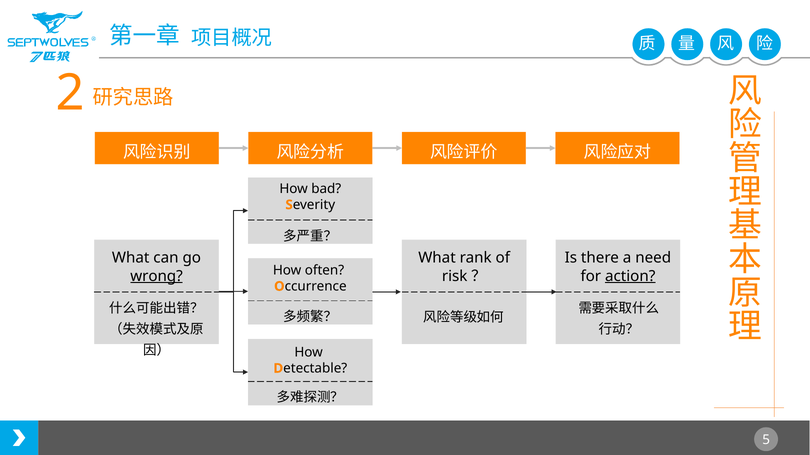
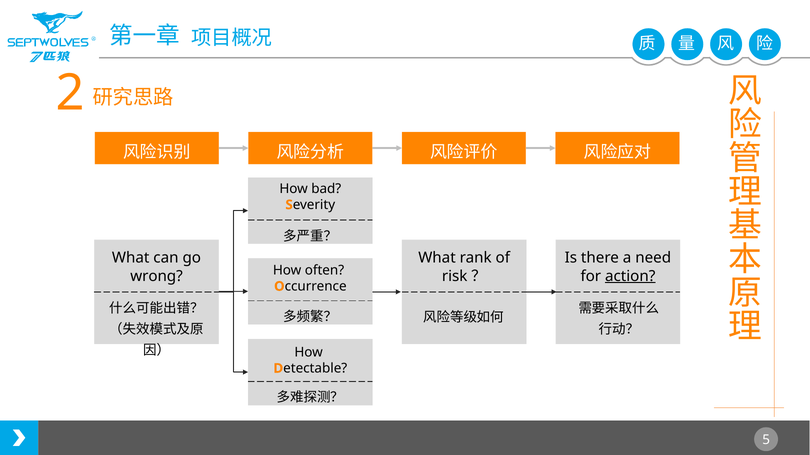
wrong underline: present -> none (157, 276)
